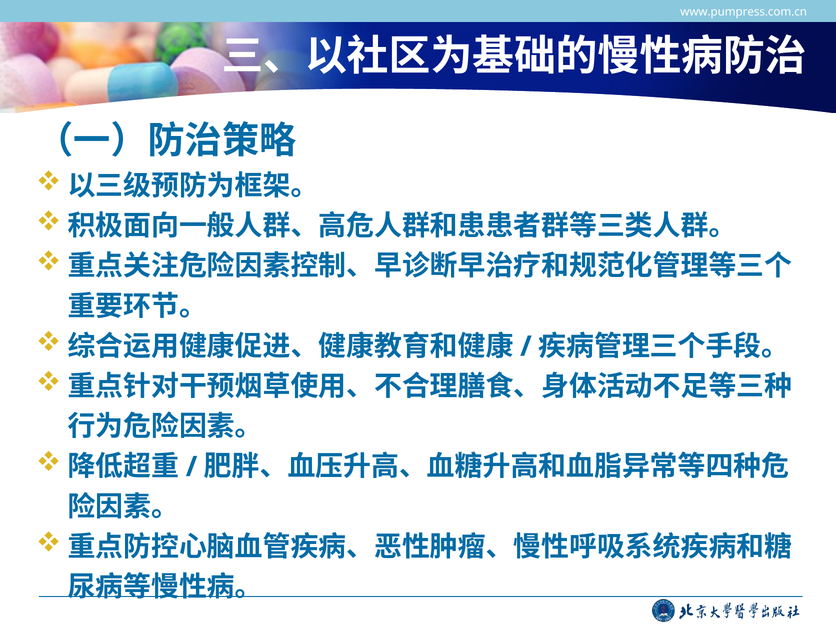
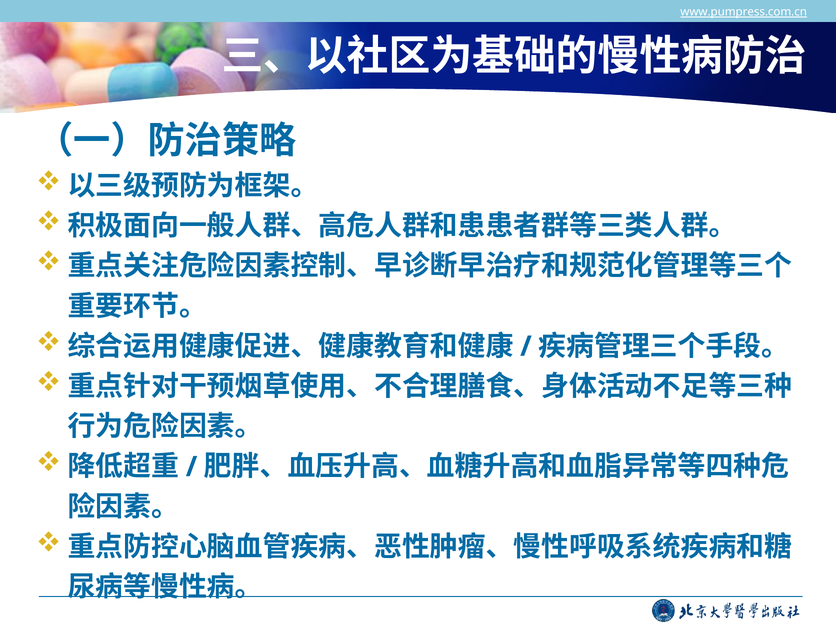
www.pumpress.com.cn underline: none -> present (744, 12)
